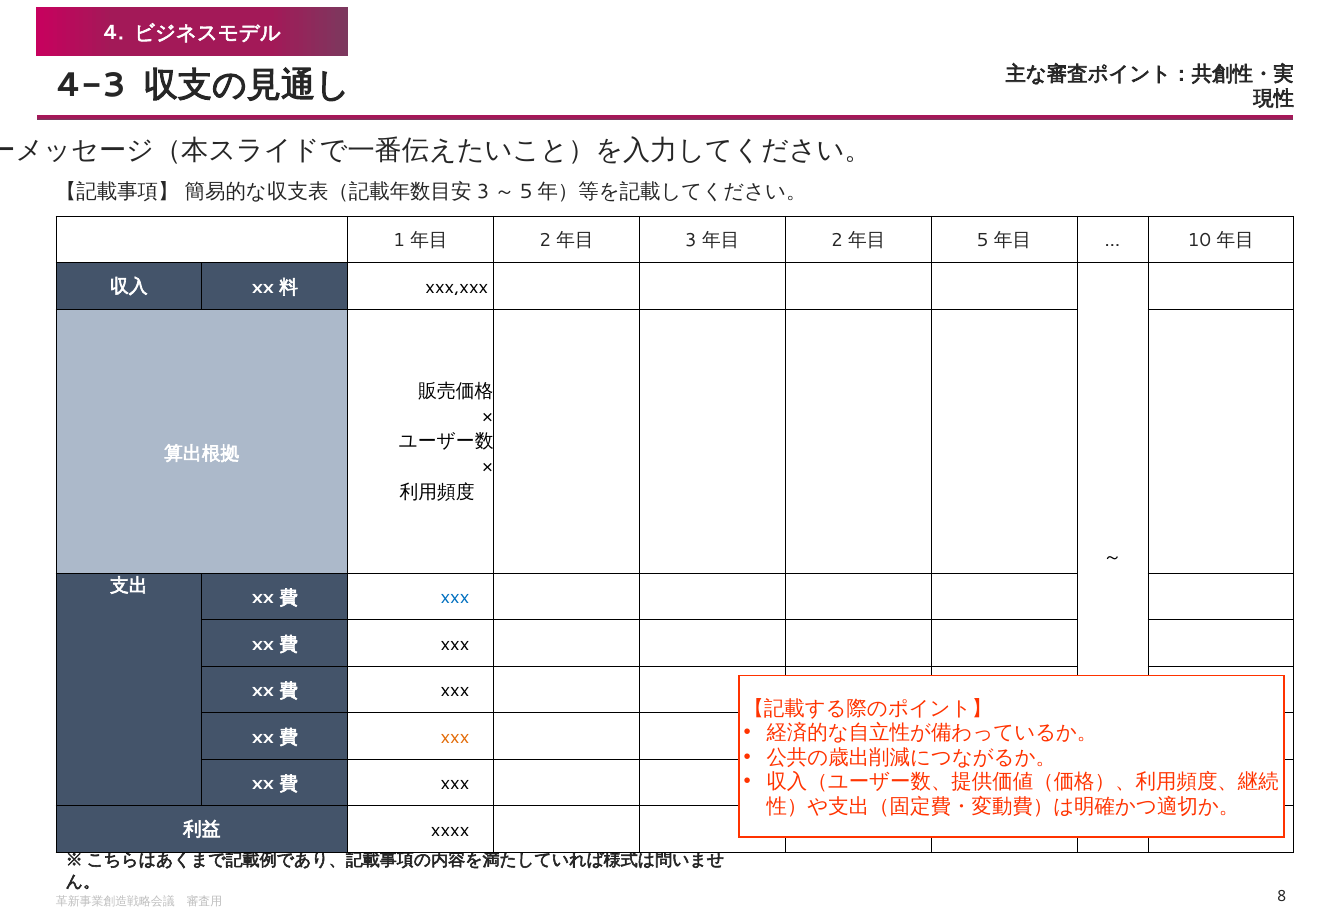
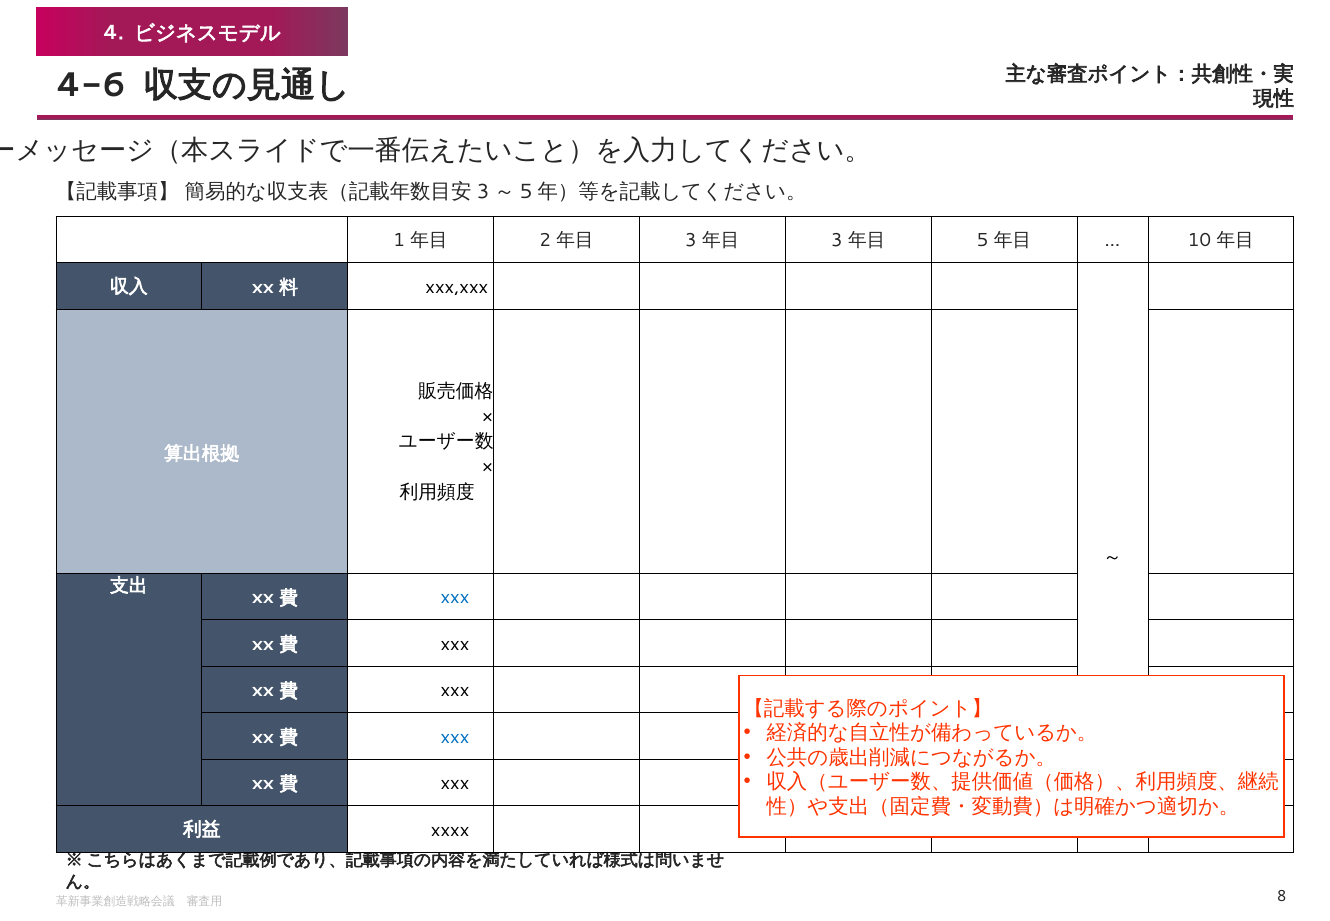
4-3: 4-3 -> 4-6 (91, 85)
2: 2 -> 3 (837, 241)
xxx colour: orange -> blue (455, 737)
